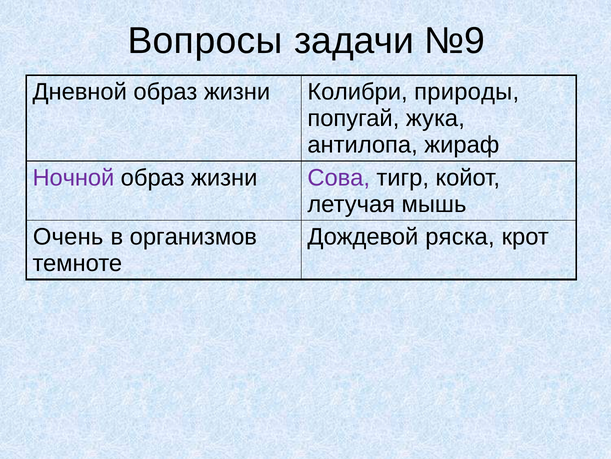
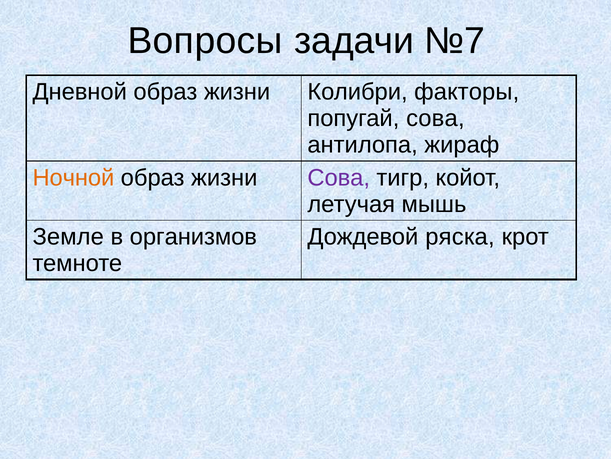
№9: №9 -> №7 (455, 41)
природы: природы -> факторы (467, 92)
попугай жука: жука -> сова (435, 118)
Ночной colour: purple -> orange (73, 177)
Очень: Очень -> Земле (68, 237)
